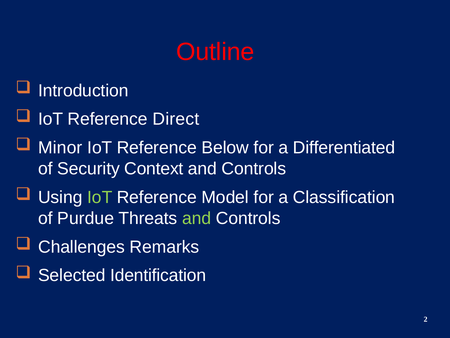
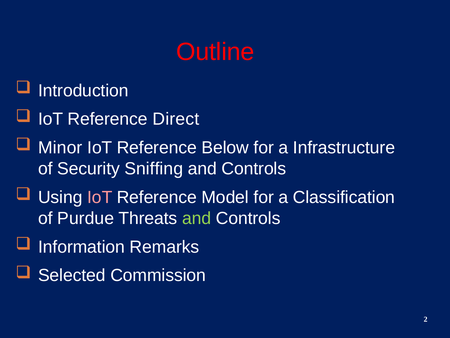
Differentiated: Differentiated -> Infrastructure (344, 147)
Context: Context -> Sniffing (154, 169)
IoT colour: light green -> pink (100, 197)
Challenges: Challenges -> Information (82, 247)
Identification: Identification -> Commission (158, 275)
